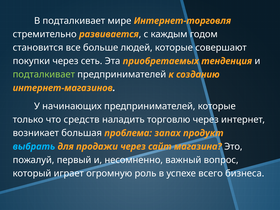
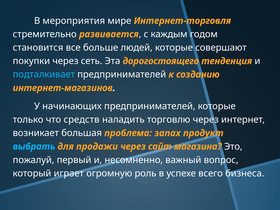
В подталкивает: подталкивает -> мероприятия (74, 21)
приобретаемых: приобретаемых -> дорогостоящего (161, 61)
подталкивает colour: light green -> light blue (44, 75)
